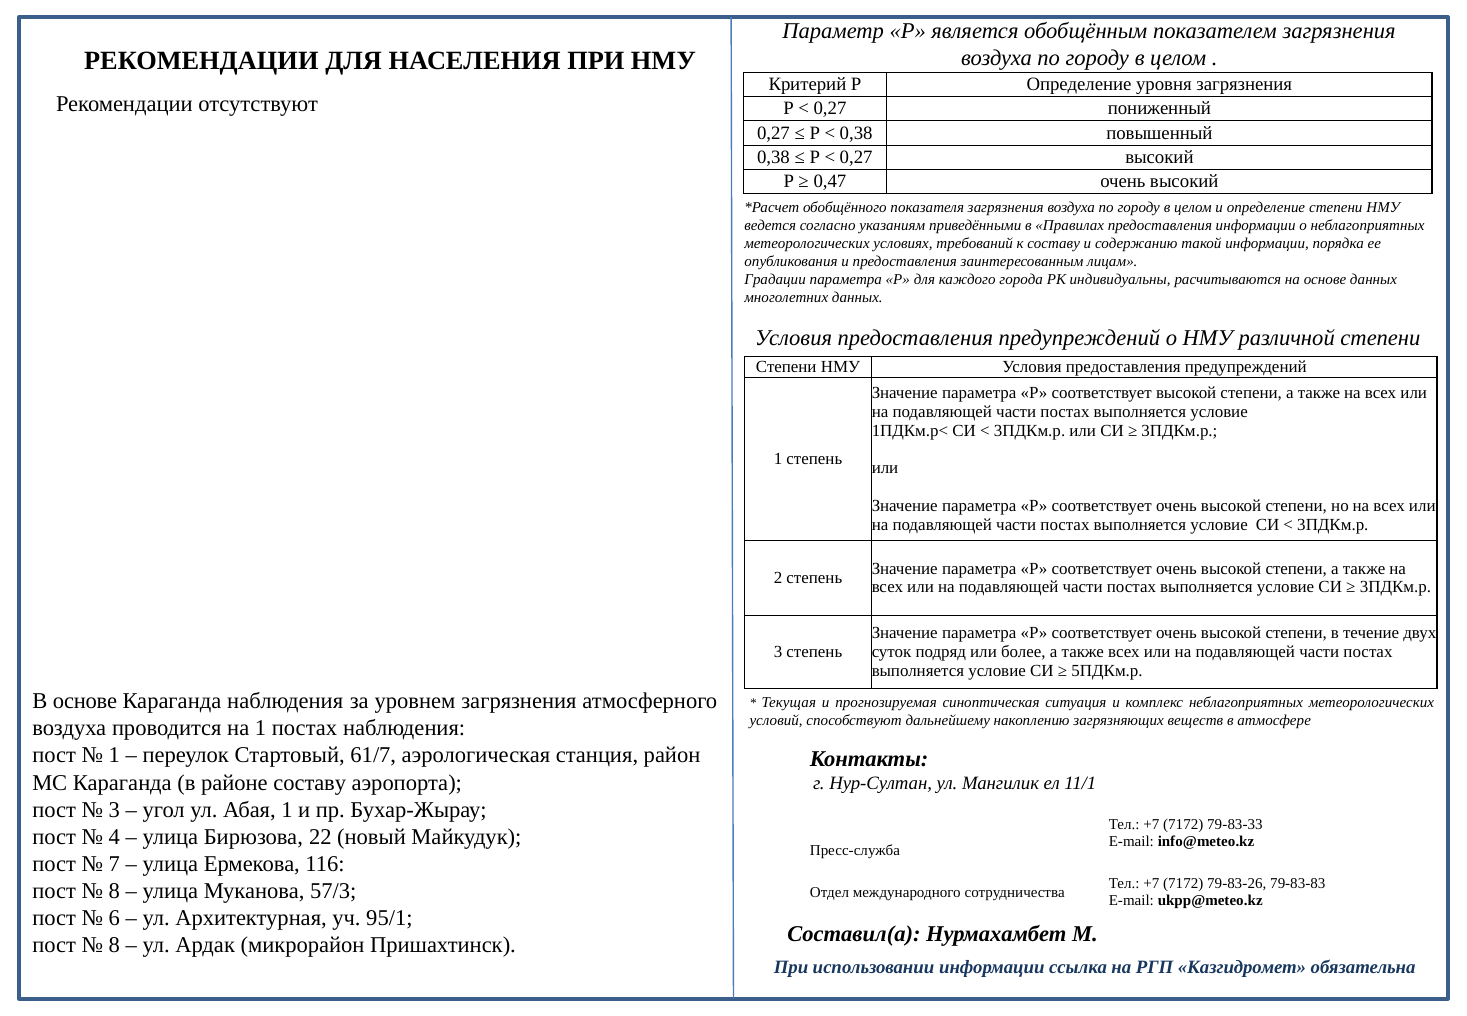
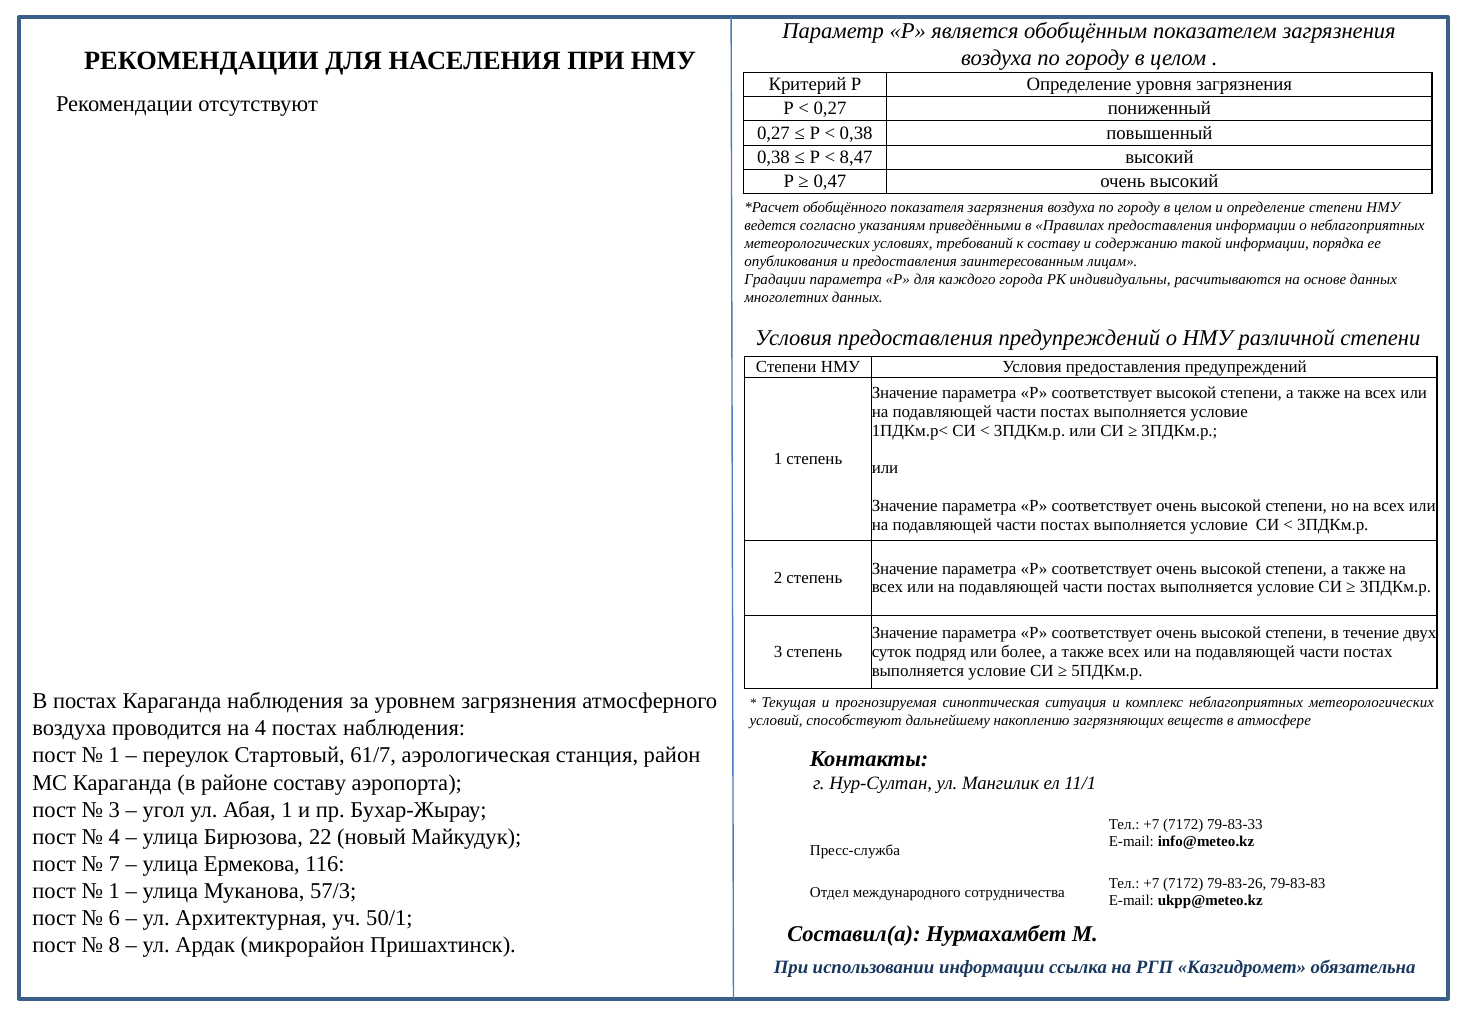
0,27: 0,27 -> 8,47 (856, 157)
В основе: основе -> постах (85, 701)
на 1: 1 -> 4 (261, 728)
8: 8 -> 1 (114, 891)
95/1: 95/1 -> 50/1 (389, 918)
